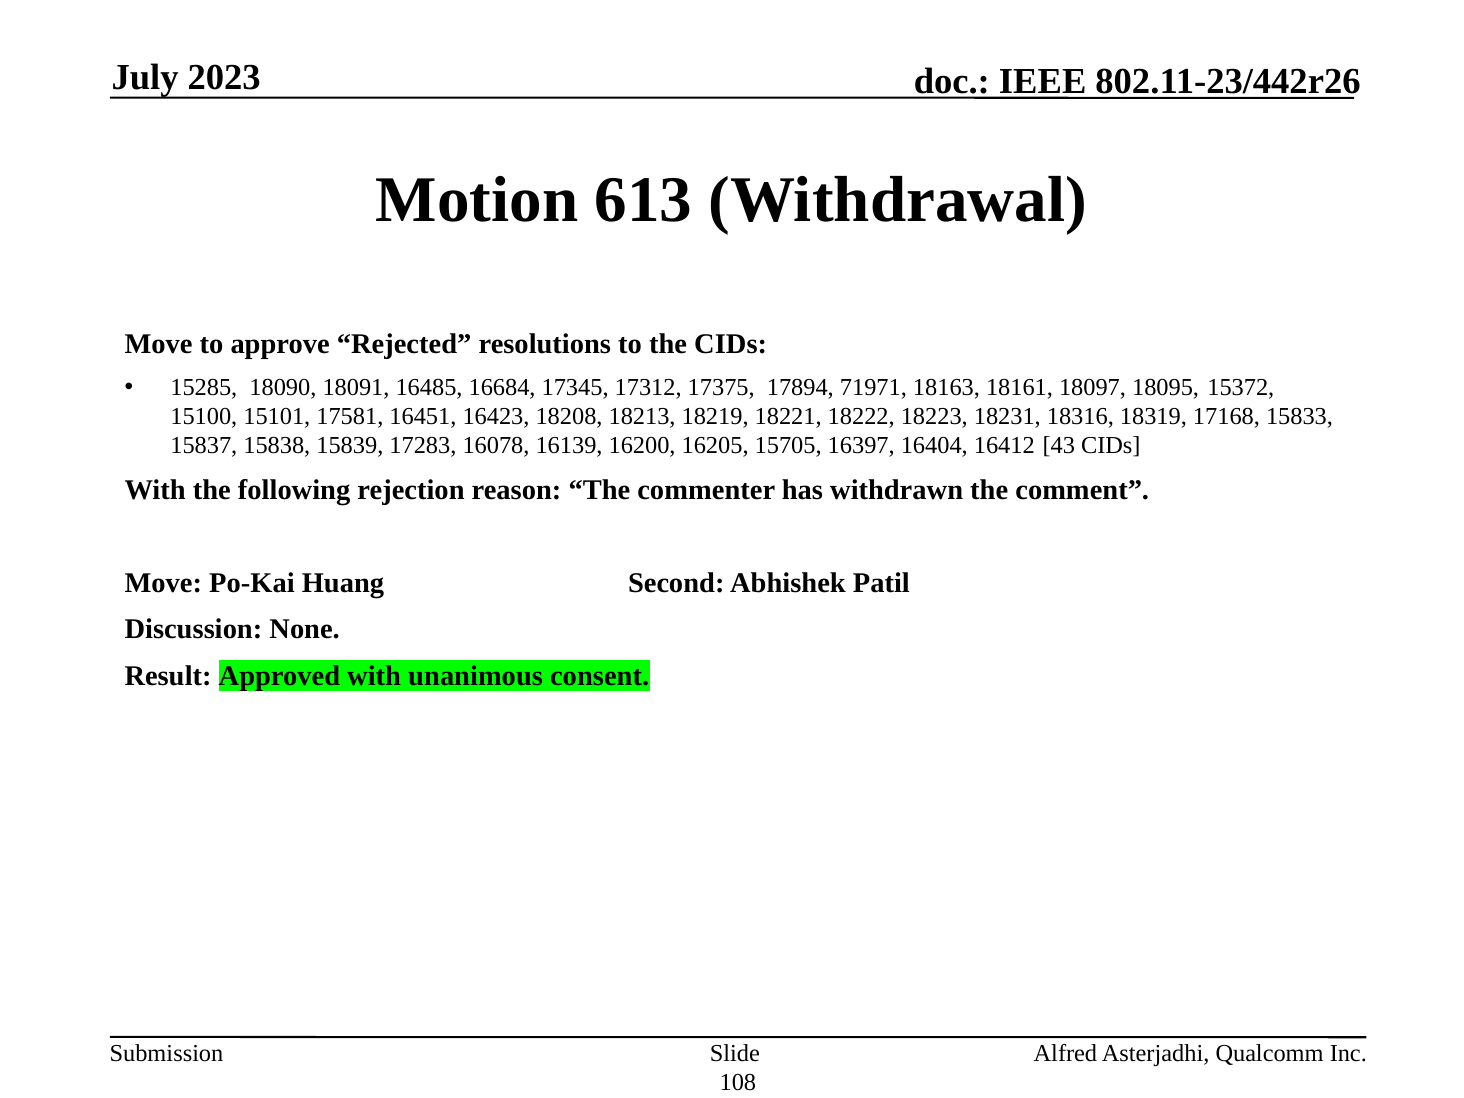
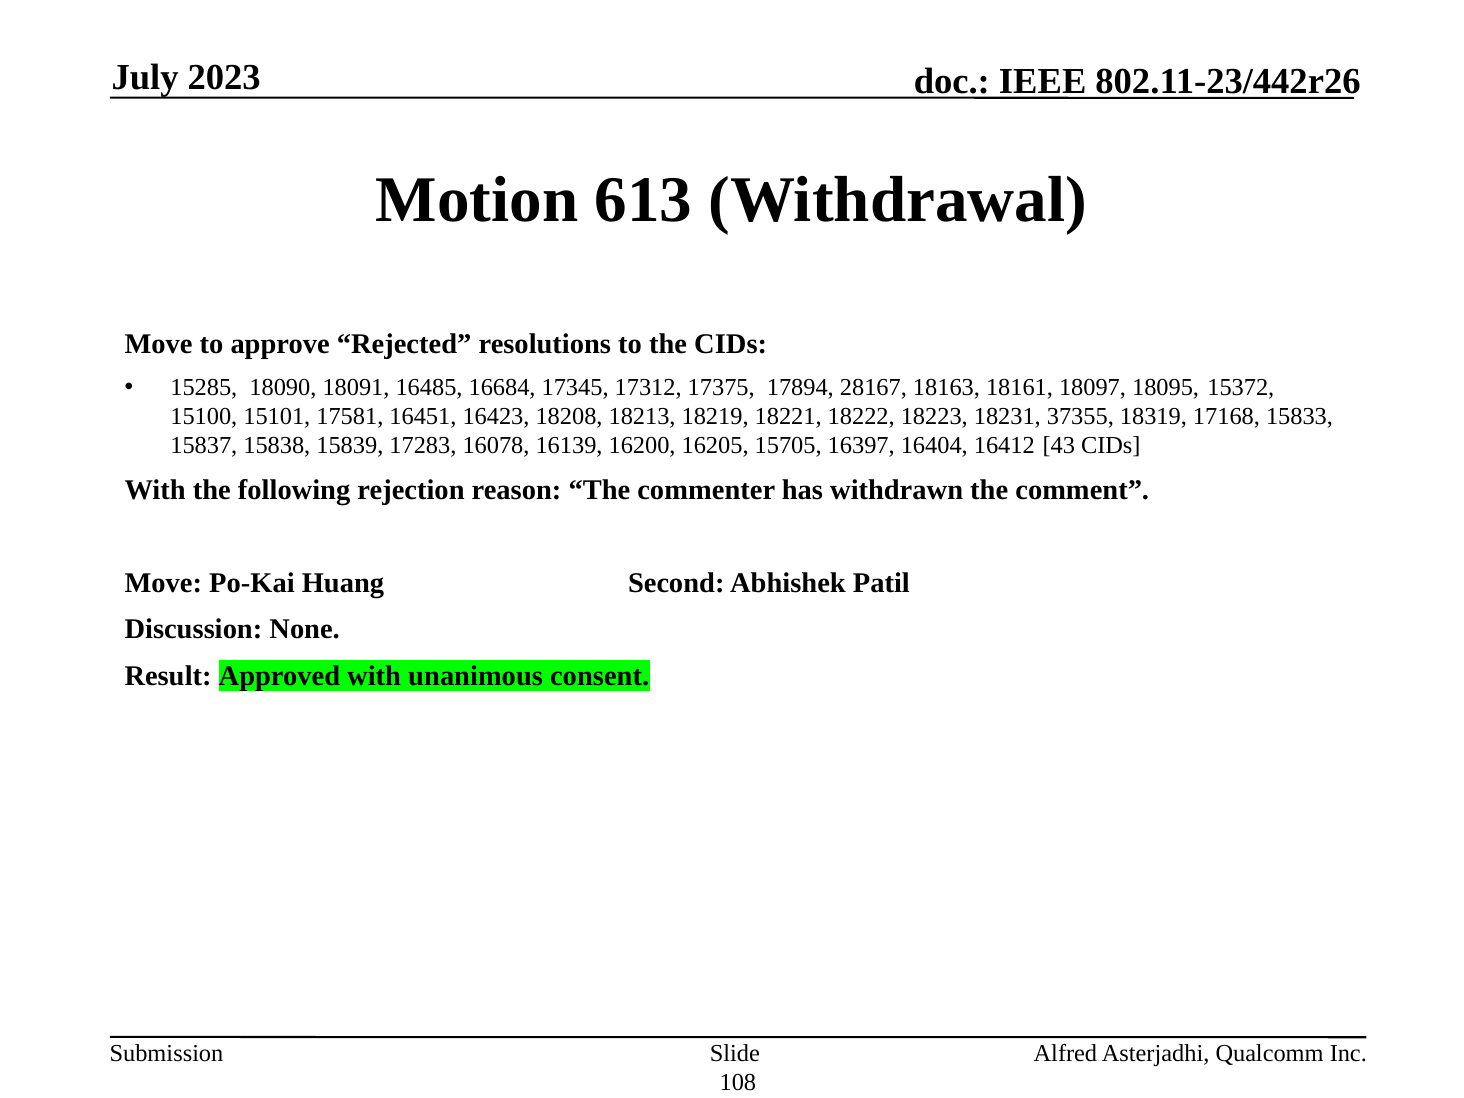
71971: 71971 -> 28167 (873, 387)
18316: 18316 -> 37355 (1080, 417)
